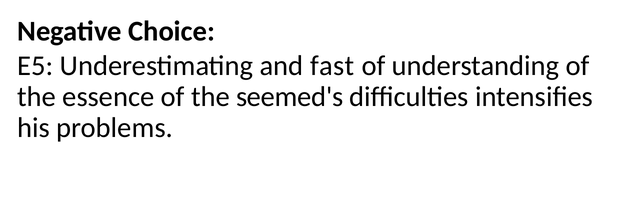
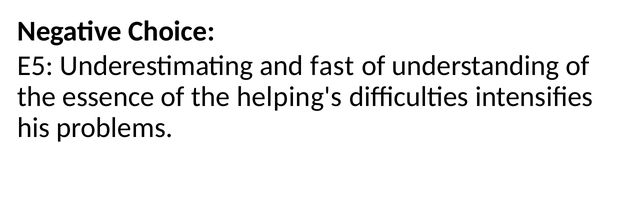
seemed's: seemed's -> helping's (289, 97)
